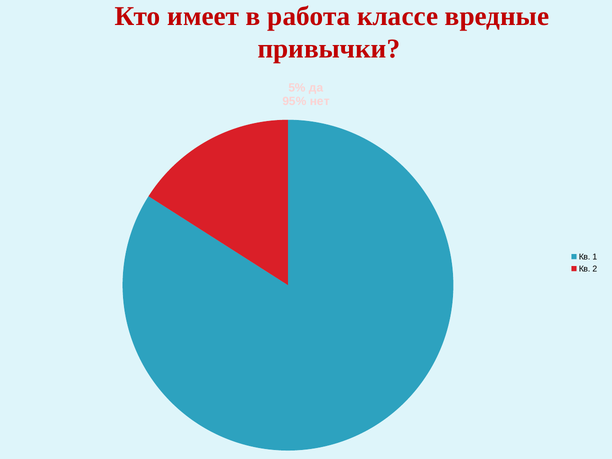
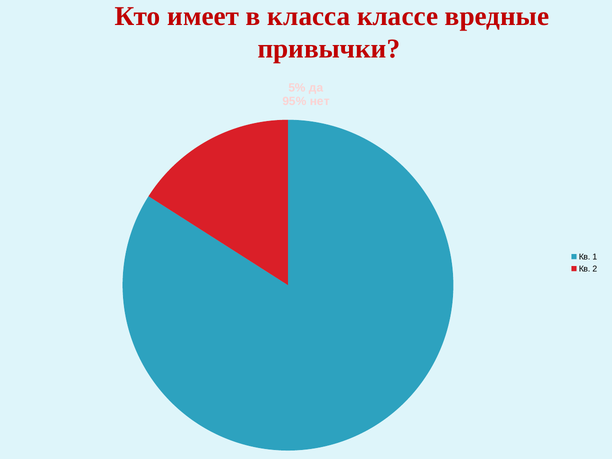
работа: работа -> класса (309, 16)
